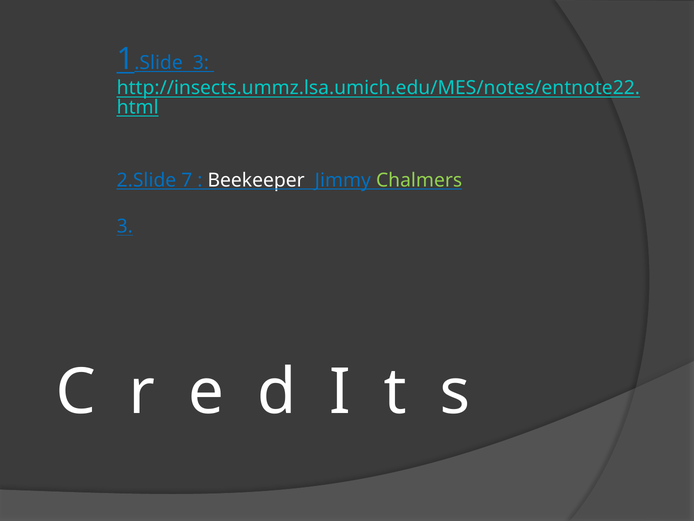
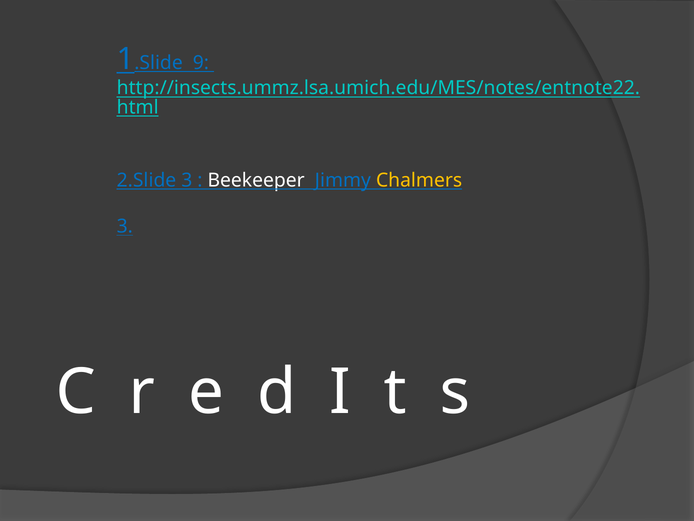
3: 3 -> 9 (201, 63)
2.Slide 7: 7 -> 3 (187, 180)
Chalmers colour: light green -> yellow (419, 180)
